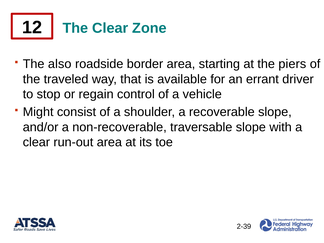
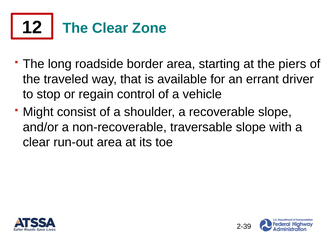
also: also -> long (60, 64)
